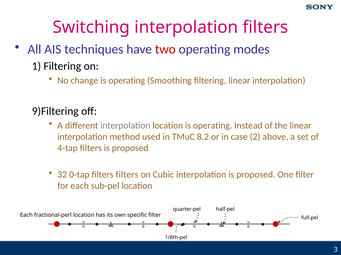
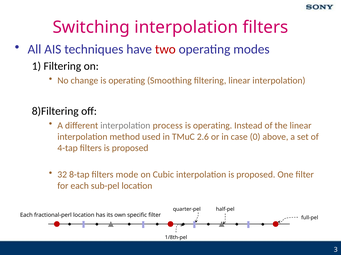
9)Filtering: 9)Filtering -> 8)Filtering (55, 111)
interpolation location: location -> process (168, 126)
8.2: 8.2 -> 2.6 (203, 137)
2: 2 -> 0 (255, 137)
0-tap: 0-tap -> 8-tap (79, 175)
filters filters: filters -> mode (127, 175)
